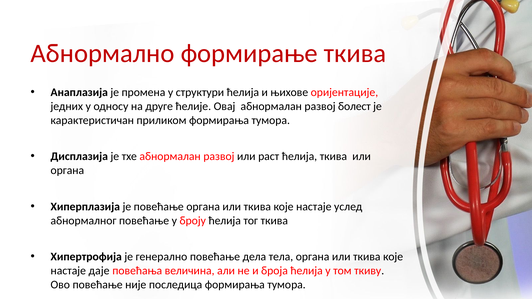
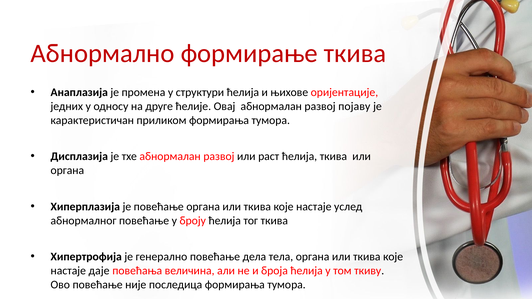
болест: болест -> појаву (354, 106)
